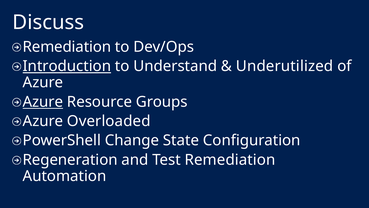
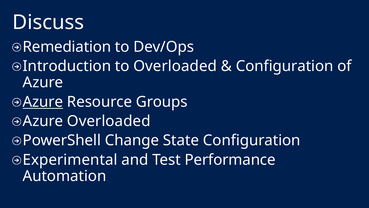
Introduction underline: present -> none (67, 66)
to Understand: Understand -> Overloaded (175, 66)
Underutilized: Underutilized -> Configuration (285, 66)
Regeneration: Regeneration -> Experimental (70, 159)
Test Remediation: Remediation -> Performance (230, 159)
